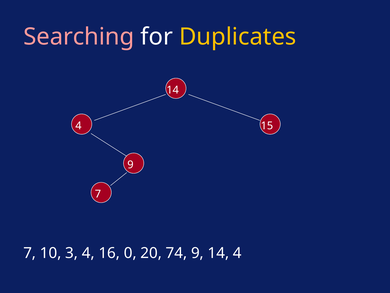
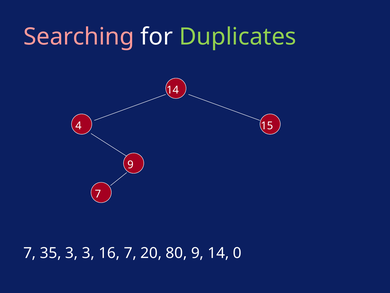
Duplicates colour: yellow -> light green (238, 37)
10: 10 -> 35 (51, 253)
3 4: 4 -> 3 (88, 253)
16 0: 0 -> 7 (130, 253)
74: 74 -> 80 (176, 253)
14 4: 4 -> 0 (237, 253)
